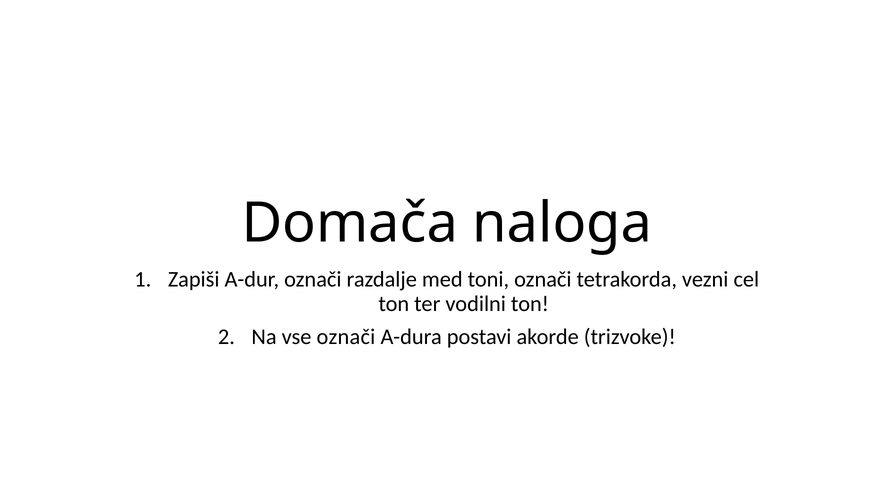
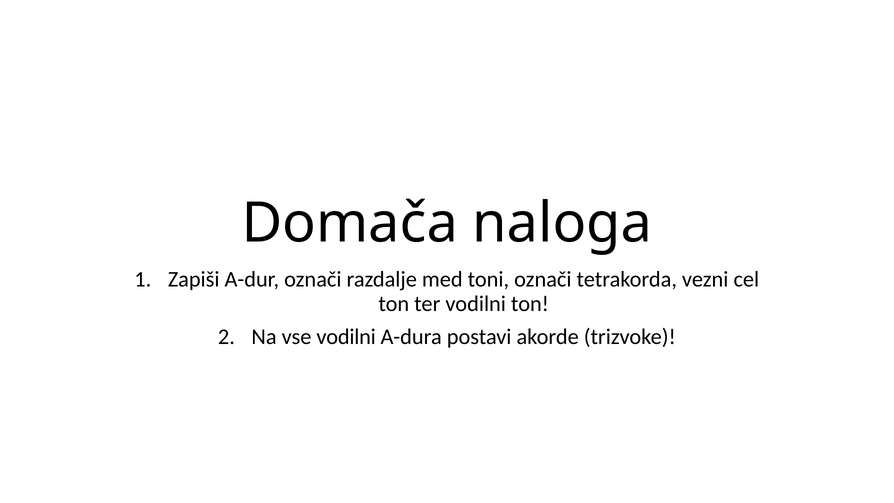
vse označi: označi -> vodilni (346, 337)
